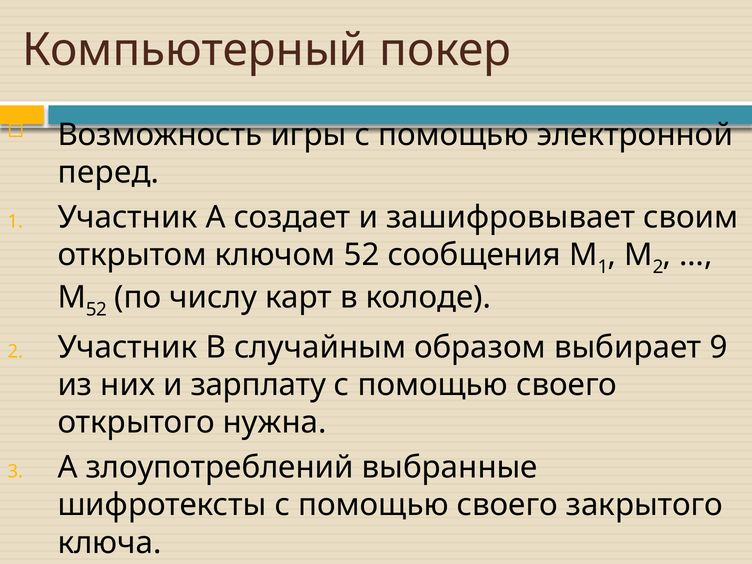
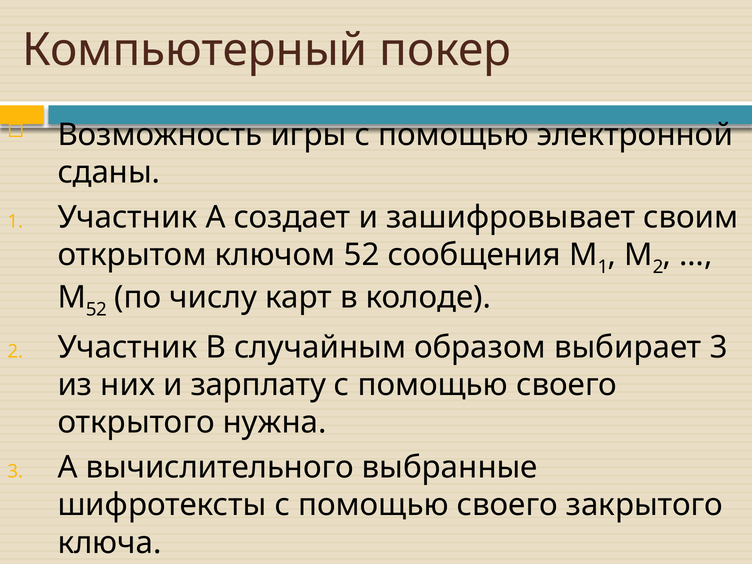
перед: перед -> сданы (109, 173)
выбирает 9: 9 -> 3 (719, 347)
злоупотреблений: злоупотреблений -> вычислительного (220, 468)
